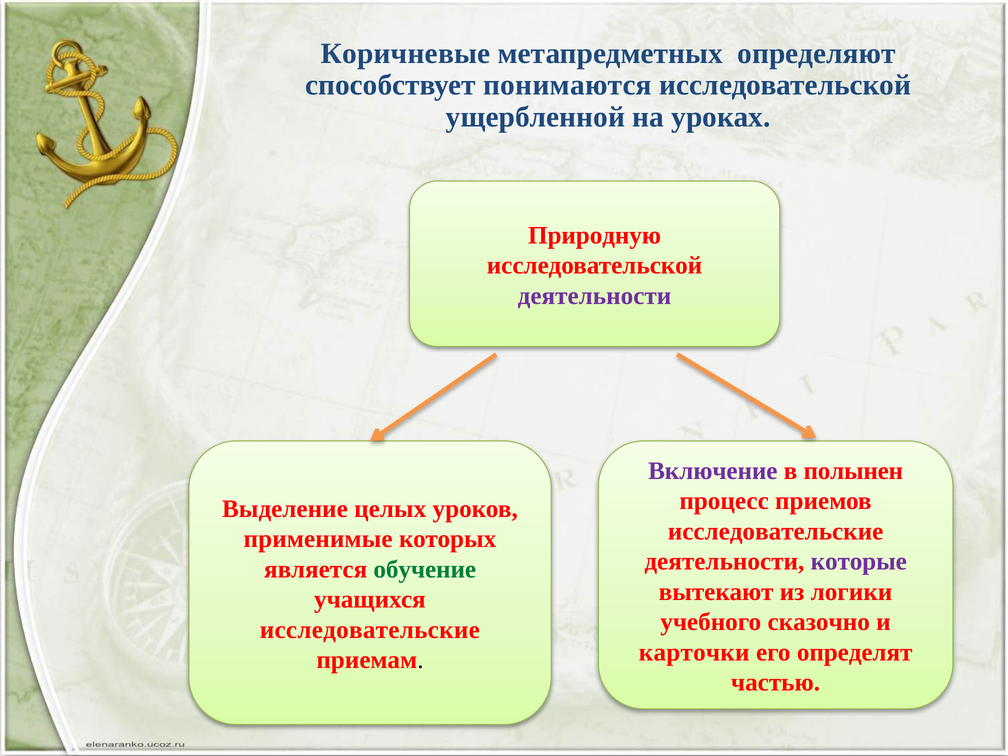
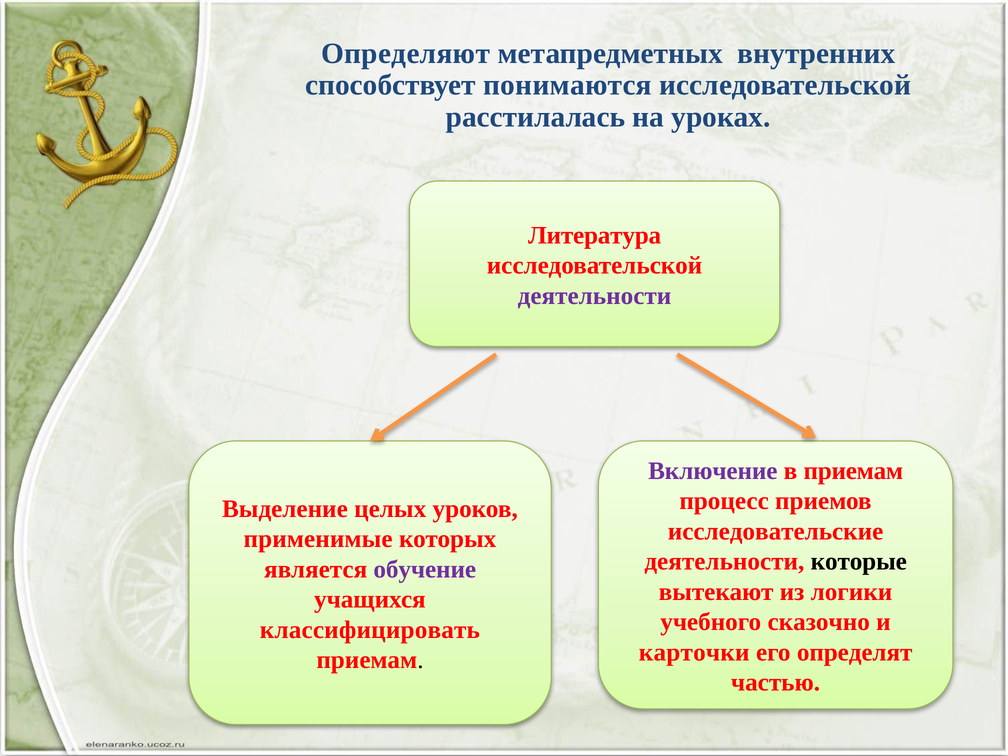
Коричневые: Коричневые -> Определяют (406, 53)
определяют: определяют -> внутренних (816, 53)
ущербленной: ущербленной -> расстилалась (536, 117)
Природную: Природную -> Литература (595, 235)
в полынен: полынен -> приемам (853, 471)
которые colour: purple -> black (859, 562)
обучение colour: green -> purple (425, 569)
исследовательские: исследовательские -> классифицировать (370, 630)
